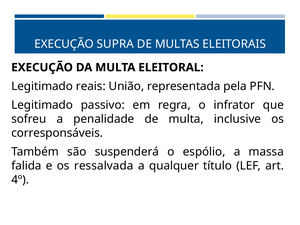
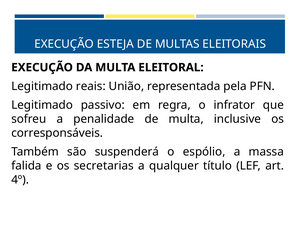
SUPRA: SUPRA -> ESTEJA (115, 44)
ressalvada: ressalvada -> secretarias (104, 166)
